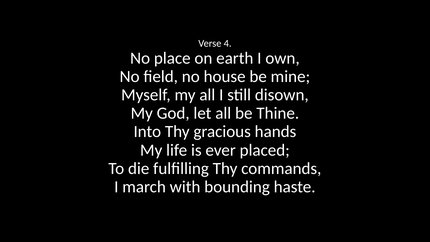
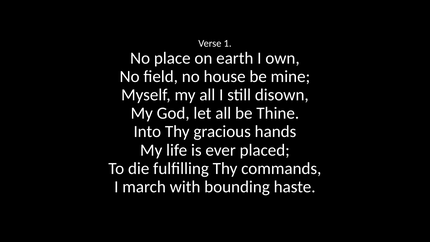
4: 4 -> 1 (228, 43)
